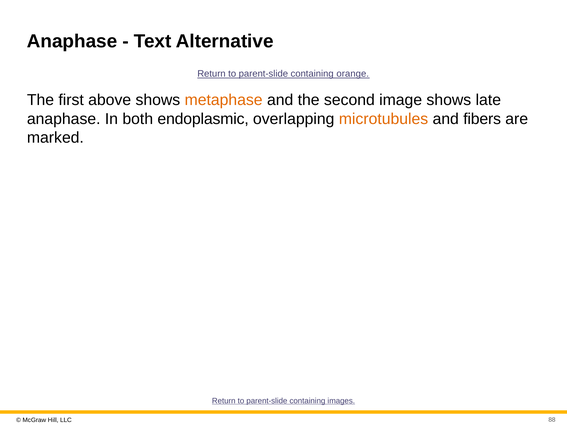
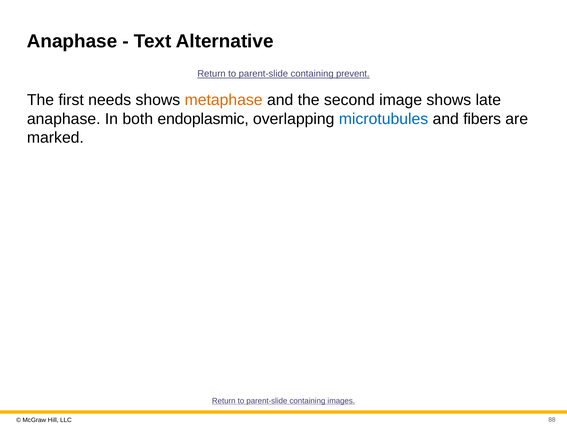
orange: orange -> prevent (353, 74)
above: above -> needs (110, 100)
microtubules colour: orange -> blue (384, 119)
